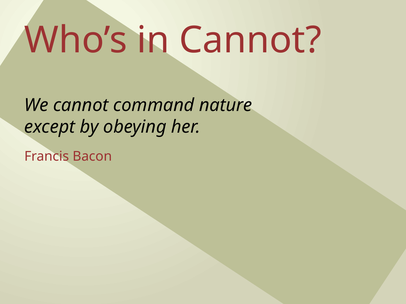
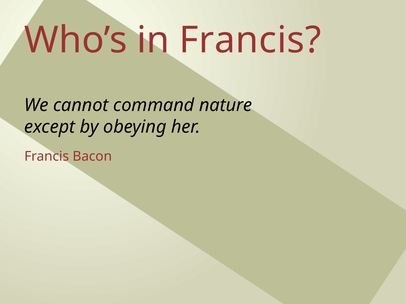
in Cannot: Cannot -> Francis (250, 40)
